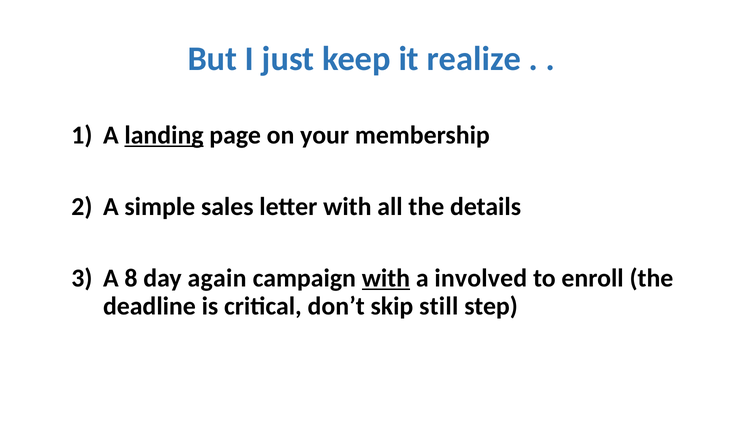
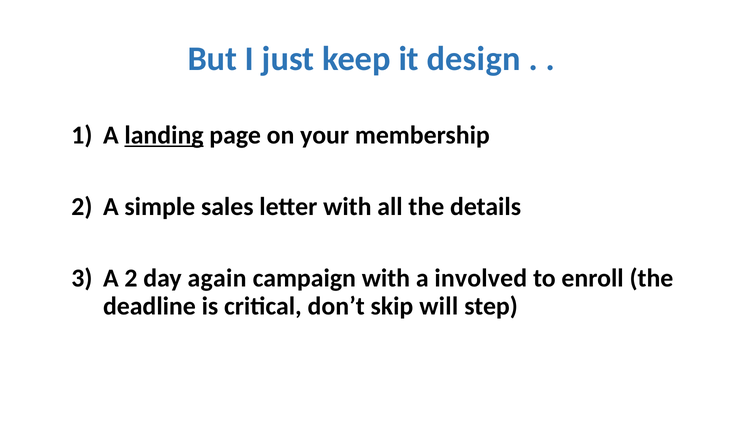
realize: realize -> design (474, 59)
A 8: 8 -> 2 (131, 278)
with underline: present -> none (386, 278)
still: still -> will (439, 306)
